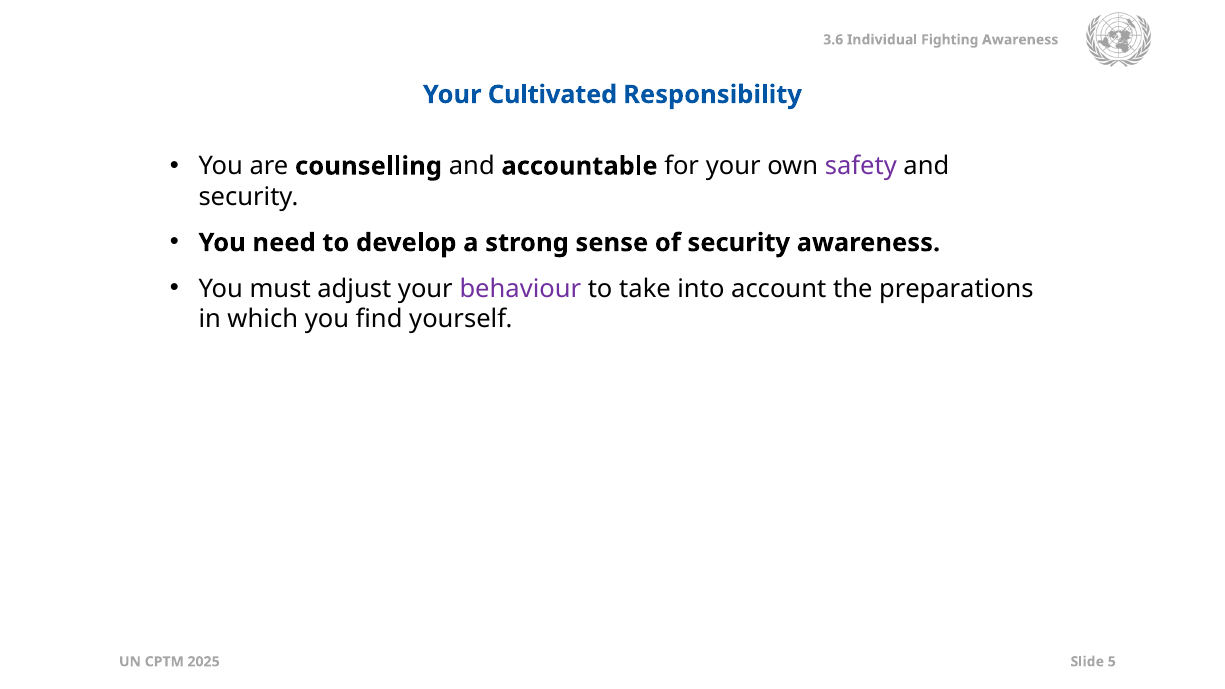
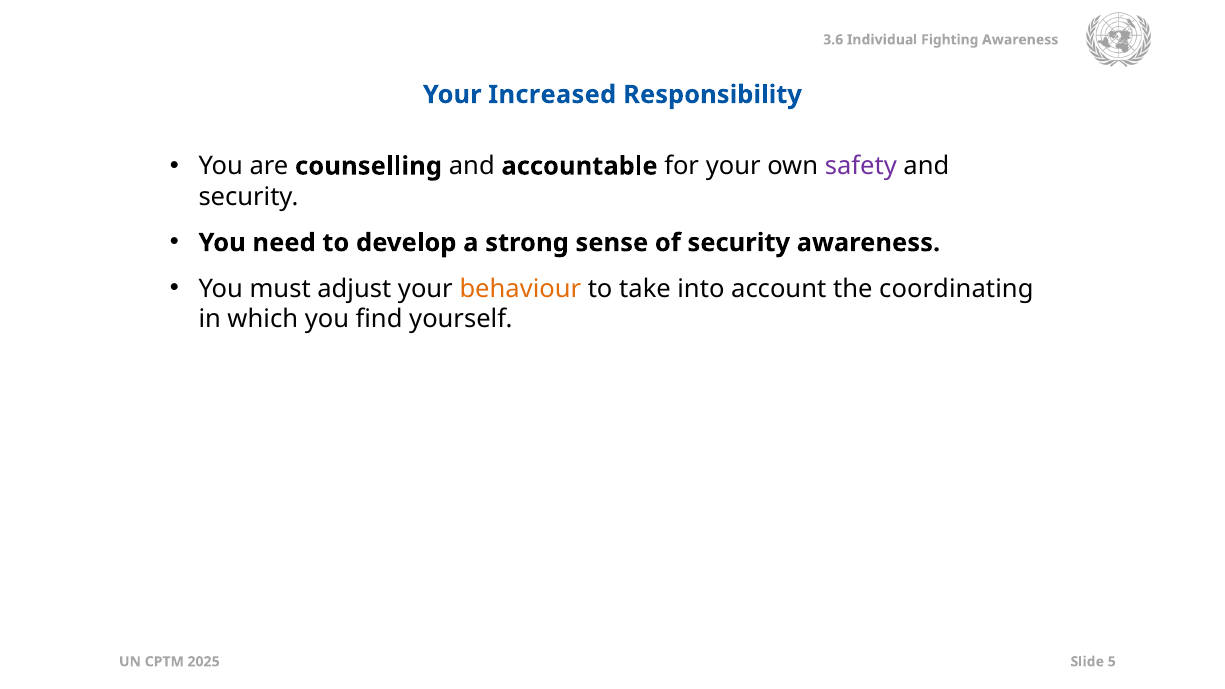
Cultivated: Cultivated -> Increased (552, 95)
behaviour colour: purple -> orange (520, 289)
preparations: preparations -> coordinating (956, 289)
